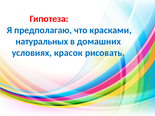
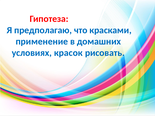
натуральных: натуральных -> применение (42, 42)
